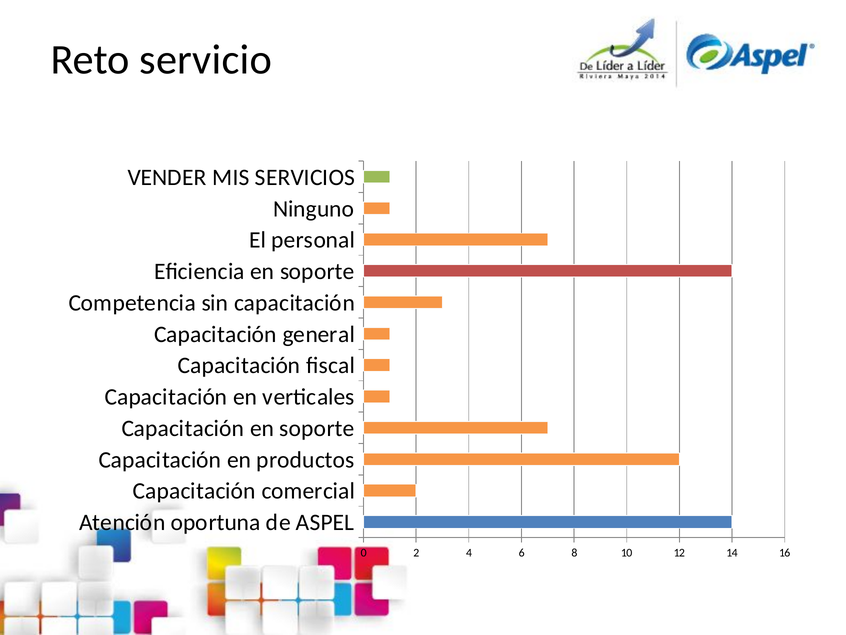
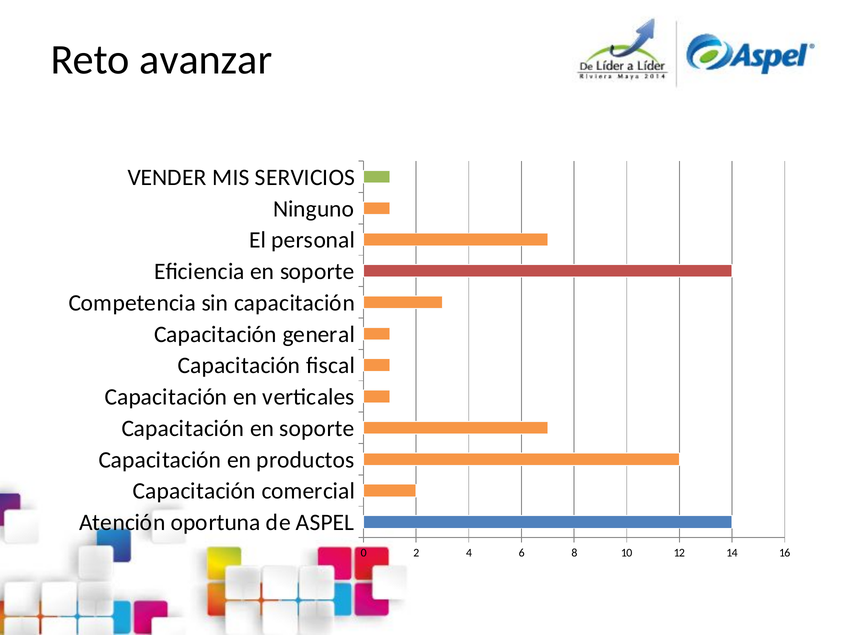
servicio: servicio -> avanzar (206, 60)
